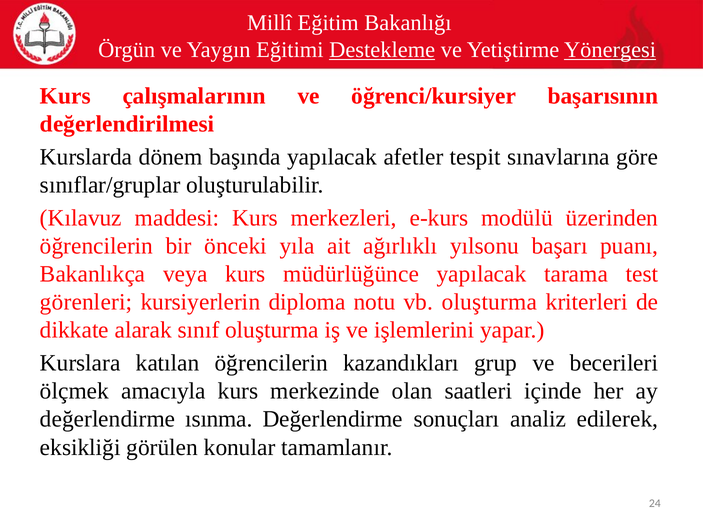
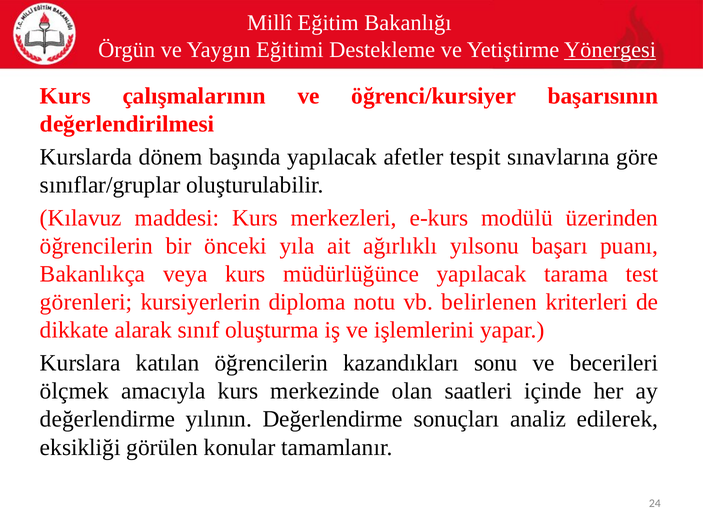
Destekleme underline: present -> none (382, 50)
vb oluşturma: oluşturma -> belirlenen (489, 302)
grup: grup -> sonu (496, 363)
ısınma: ısınma -> yılının (219, 419)
